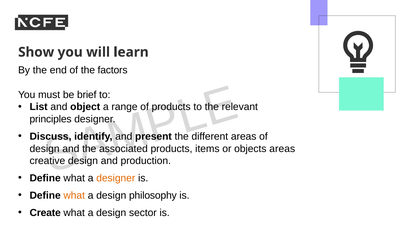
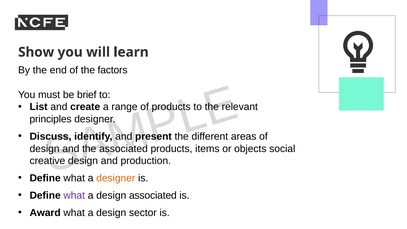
object: object -> create (85, 107)
objects areas: areas -> social (282, 149)
what colour: orange -> purple (74, 195)
design philosophy: philosophy -> associated (153, 195)
Create: Create -> Award (45, 213)
